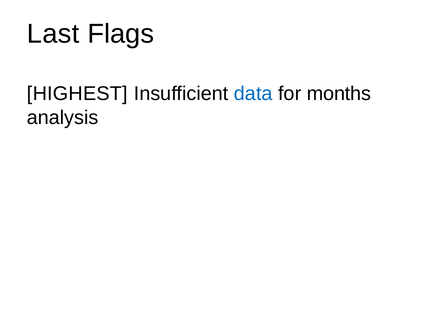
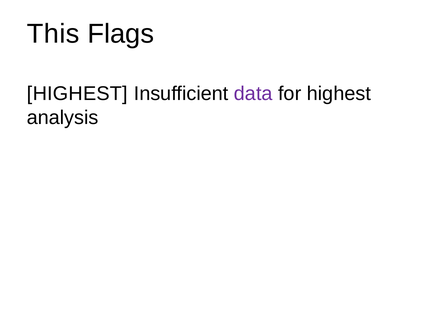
Last: Last -> This (53, 34)
data colour: blue -> purple (253, 94)
for months: months -> highest (339, 94)
